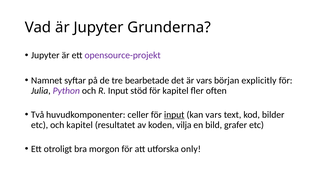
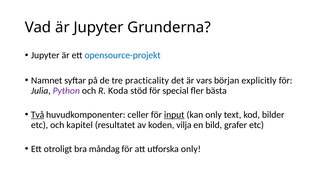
opensource-projekt colour: purple -> blue (123, 55)
bearbetade: bearbetade -> practicality (147, 80)
R Input: Input -> Koda (118, 91)
för kapitel: kapitel -> special (176, 91)
often: often -> bästa (216, 91)
Två underline: none -> present (38, 115)
kan vars: vars -> only (214, 115)
morgon: morgon -> måndag (104, 149)
